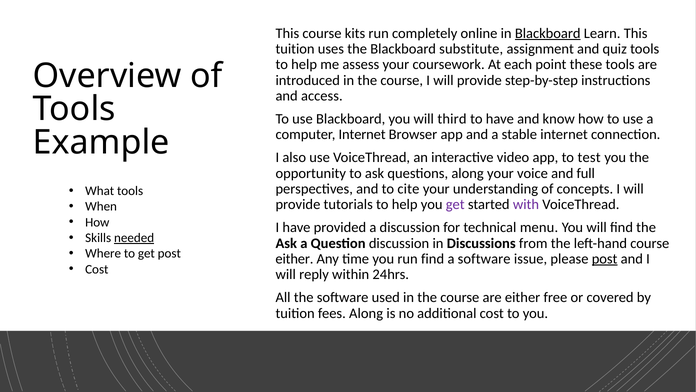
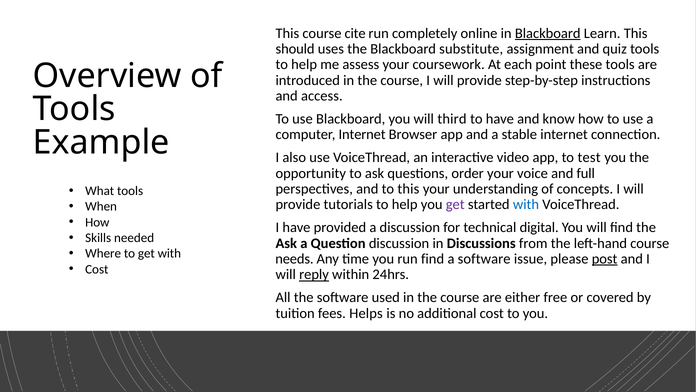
kits: kits -> cite (355, 33)
tuition: tuition -> should (295, 49)
questions along: along -> order (468, 173)
to cite: cite -> this (408, 189)
with colour: purple -> blue (526, 204)
menu: menu -> digital (539, 227)
needed underline: present -> none (134, 238)
get post: post -> with (169, 253)
either: either -> needs (294, 259)
reply underline: none -> present (314, 274)
fees Along: Along -> Helps (366, 313)
